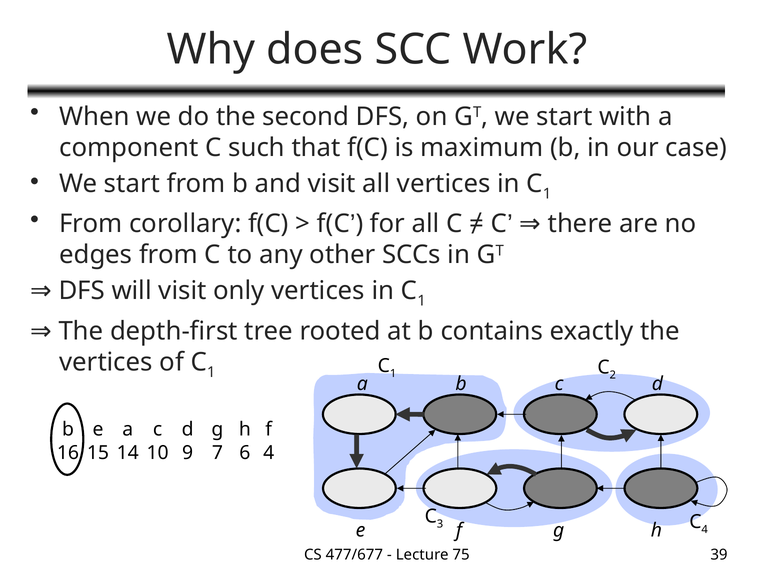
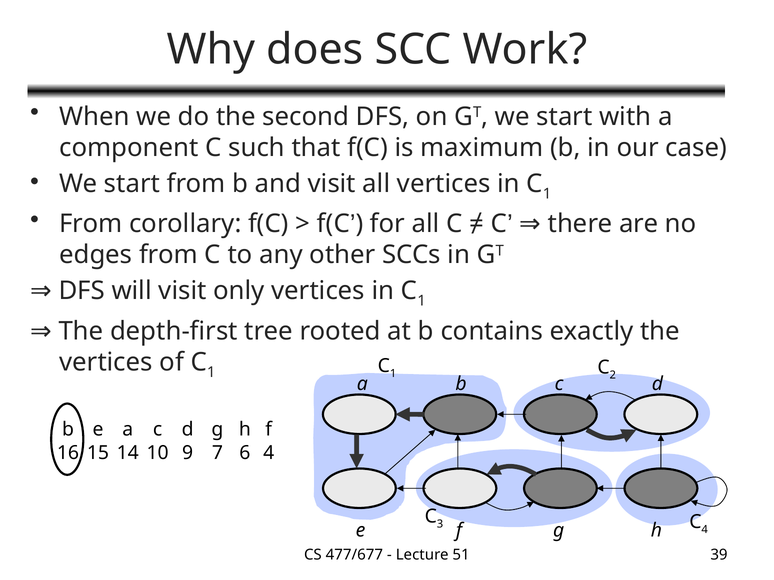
75: 75 -> 51 (461, 555)
